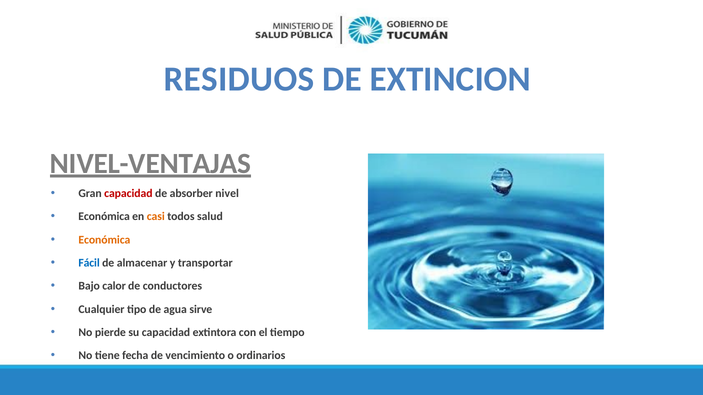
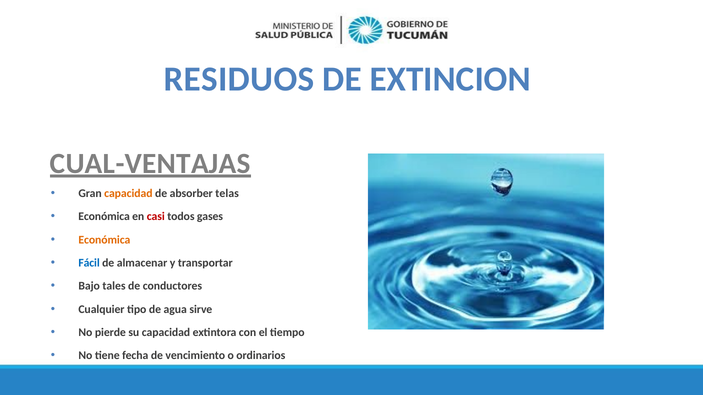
NIVEL-VENTAJAS: NIVEL-VENTAJAS -> CUAL-VENTAJAS (150, 164)
capacidad colour: red -> orange (128, 194)
nivel: nivel -> telas (227, 194)
casi colour: orange -> red (156, 217)
salud: salud -> gases (210, 217)
calor: calor -> tales (114, 286)
